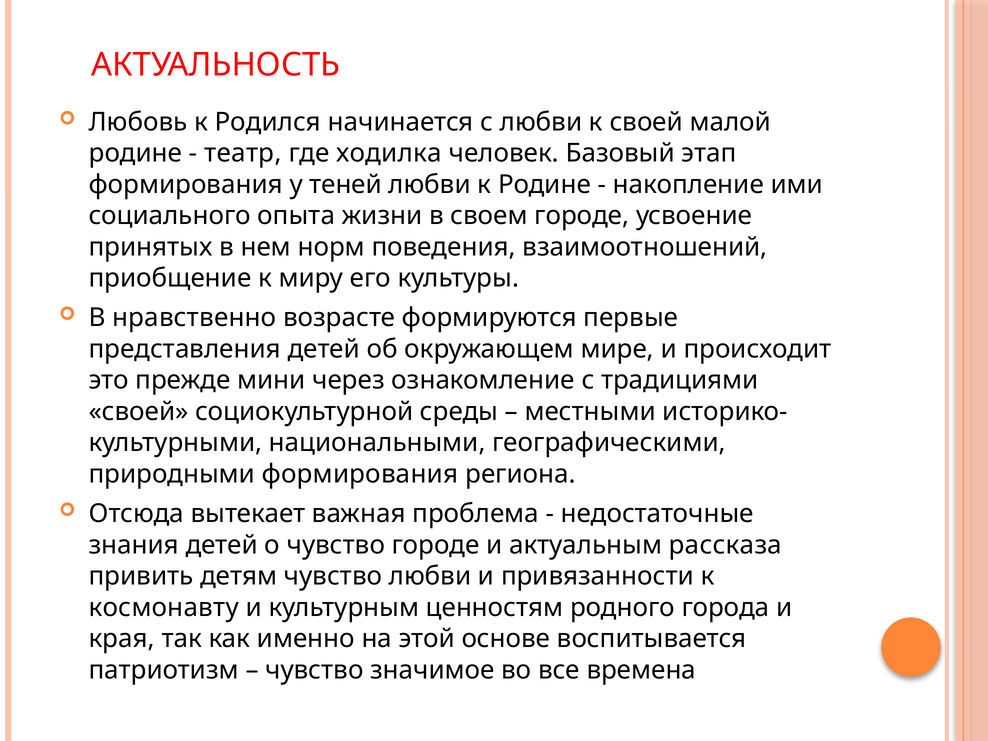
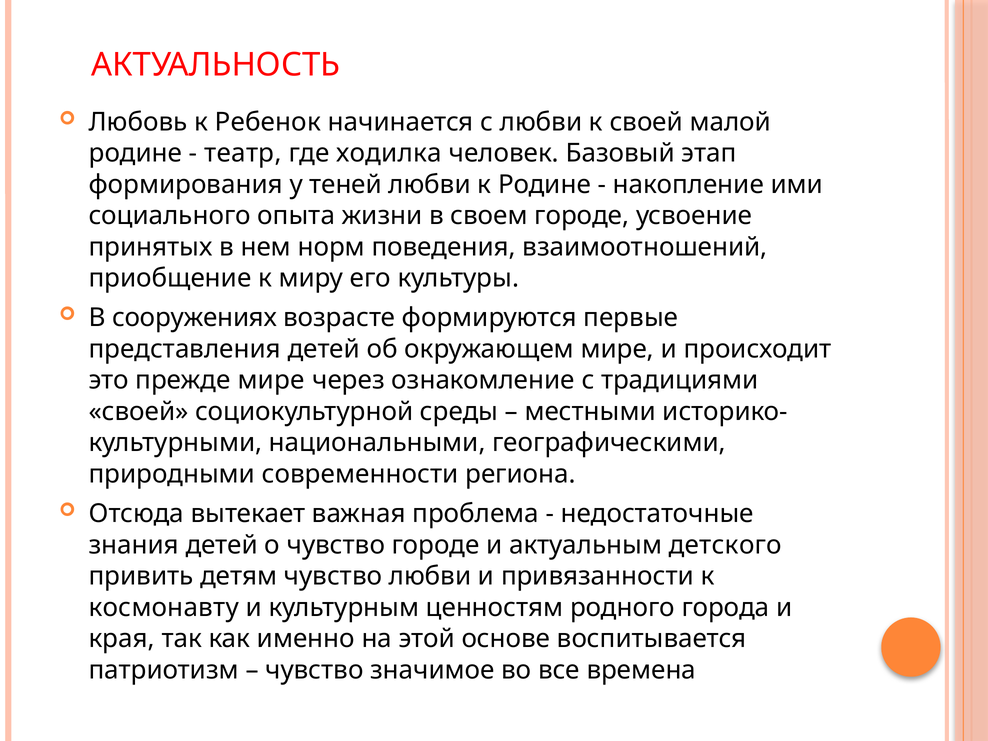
Родился: Родился -> Ребенок (268, 122)
нравственно: нравственно -> сооружениях (195, 318)
прежде мини: мини -> мире (271, 380)
природными формирования: формирования -> современности (360, 474)
рассказа: рассказа -> детского (725, 545)
